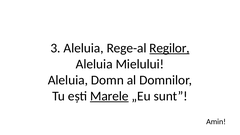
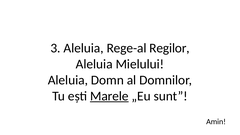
Regilor underline: present -> none (170, 48)
